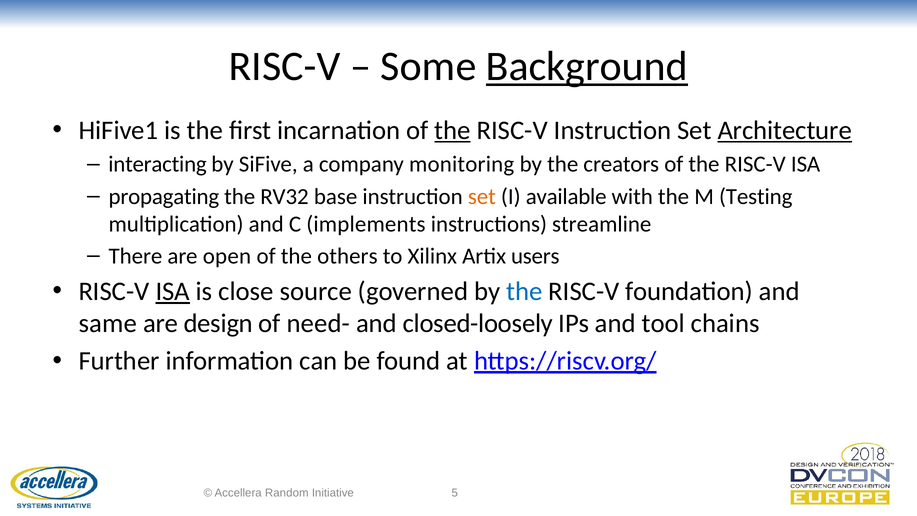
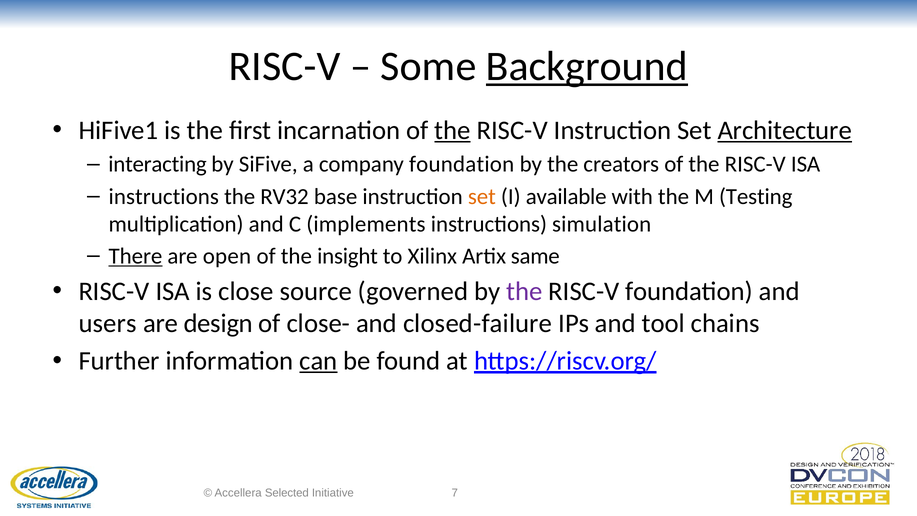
company monitoring: monitoring -> foundation (462, 164)
propagating: propagating -> instructions (164, 196)
streamline: streamline -> simulation (602, 224)
There underline: none -> present (135, 256)
others: others -> insight (348, 256)
users: users -> same (535, 256)
ISA underline: present -> none (173, 291)
the colour: blue -> purple (524, 291)
same: same -> users (108, 323)
need-: need- -> close- (318, 323)
closed-loosely: closed-loosely -> closed-failure (478, 323)
can underline: none -> present (318, 361)
Random: Random -> Selected (287, 493)
5: 5 -> 7 (455, 493)
